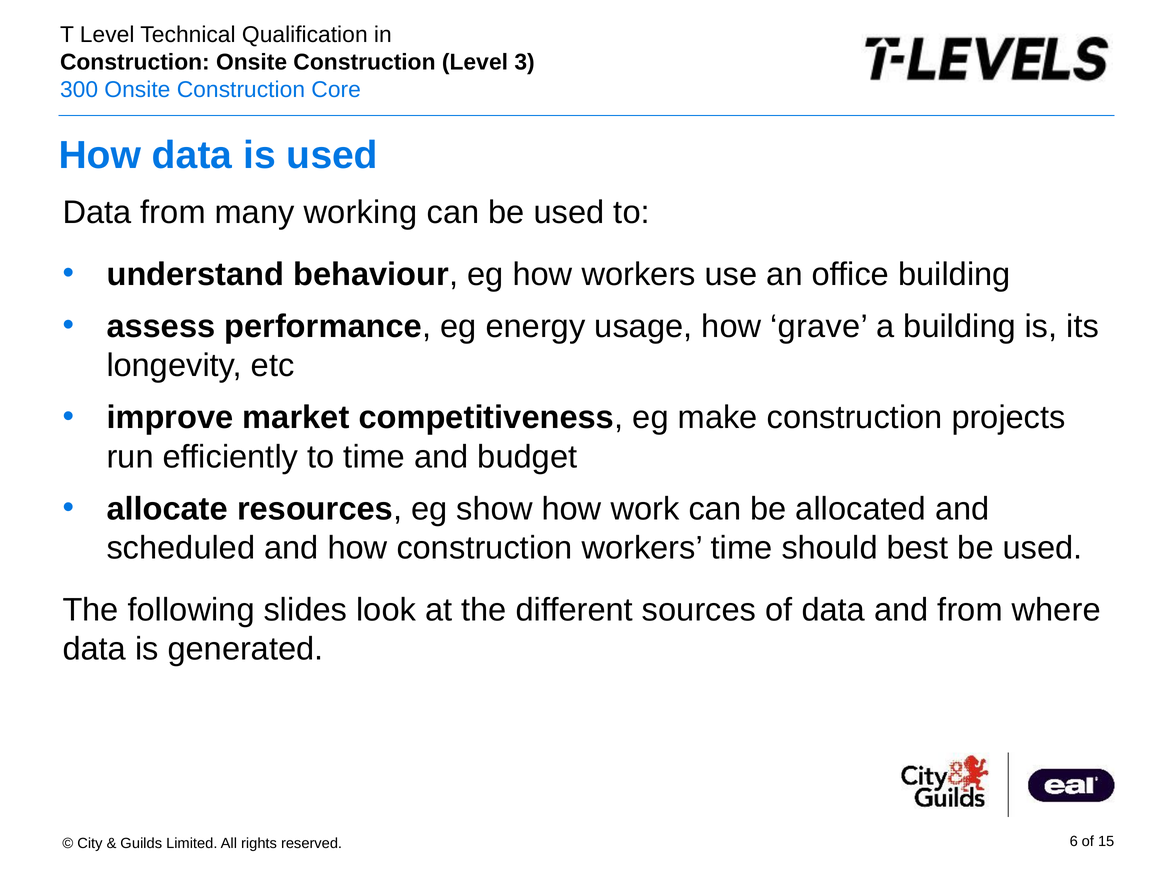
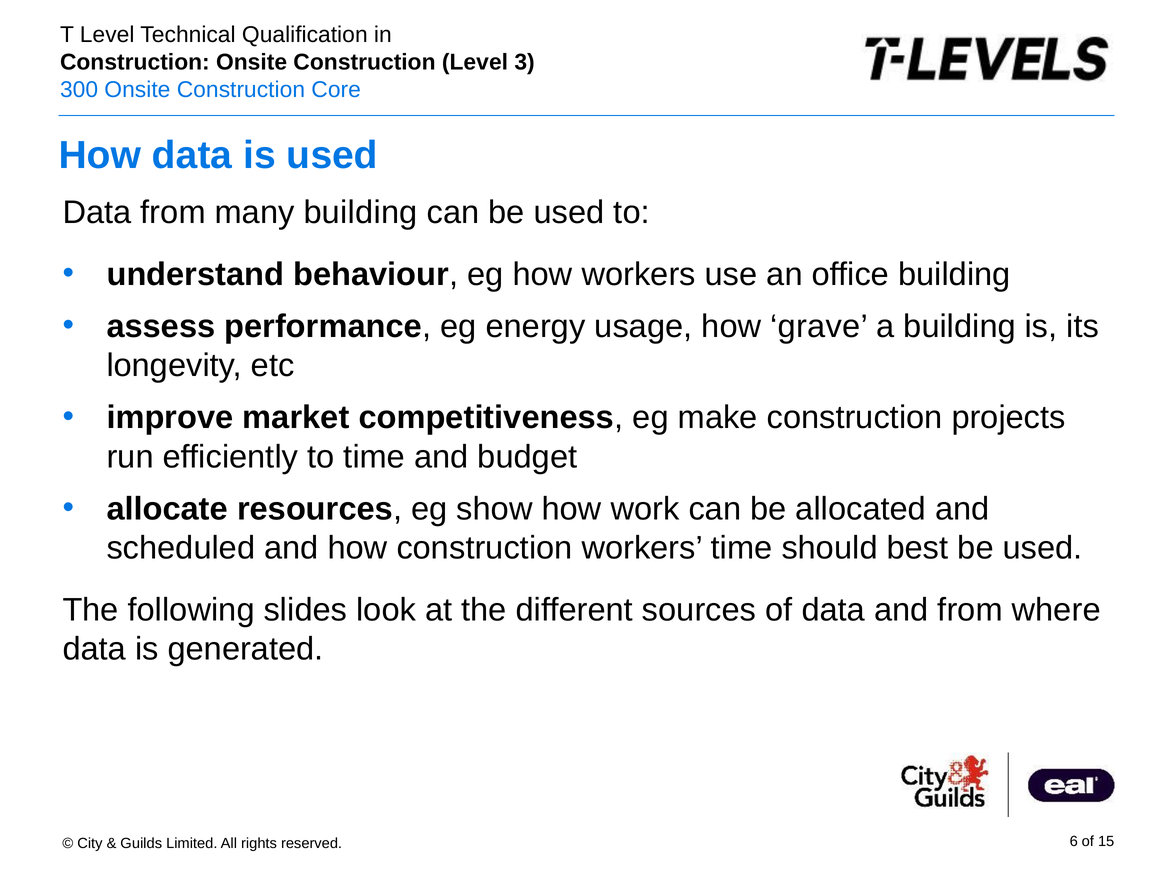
many working: working -> building (361, 212)
